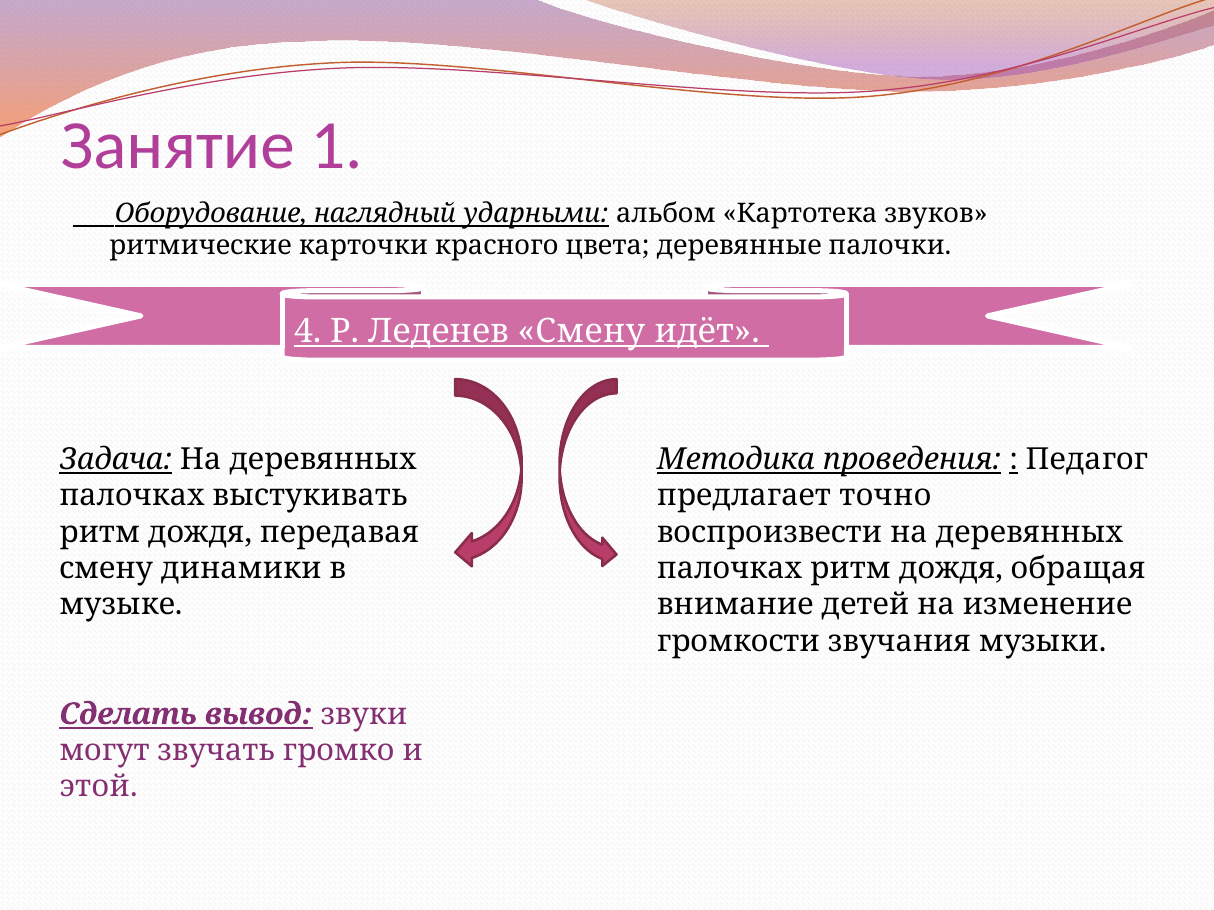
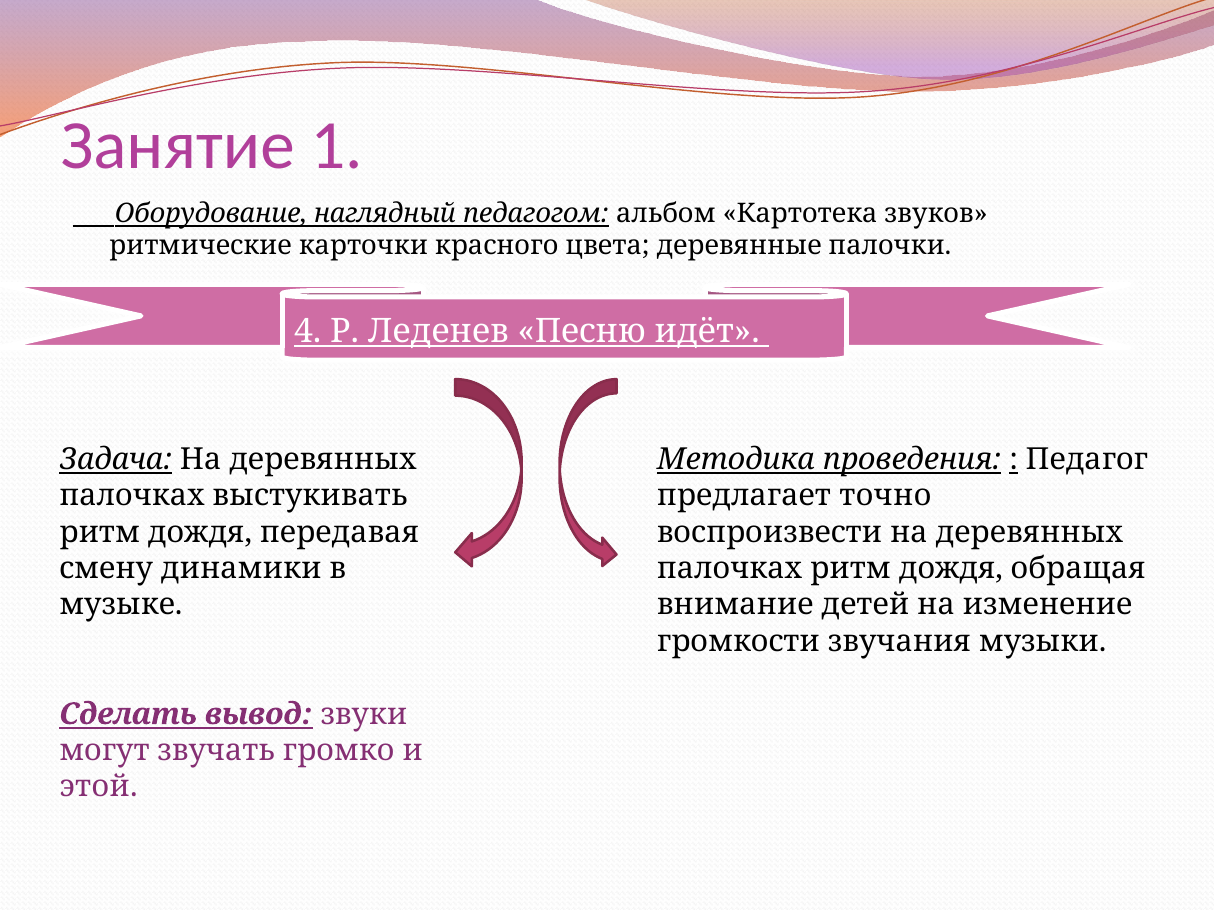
ударными: ударными -> педагогом (536, 214)
Леденев Смену: Смену -> Песню (582, 331)
